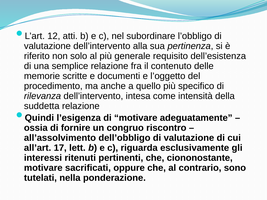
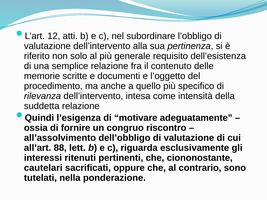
17: 17 -> 88 (60, 148)
motivare: motivare -> cautelari (43, 168)
